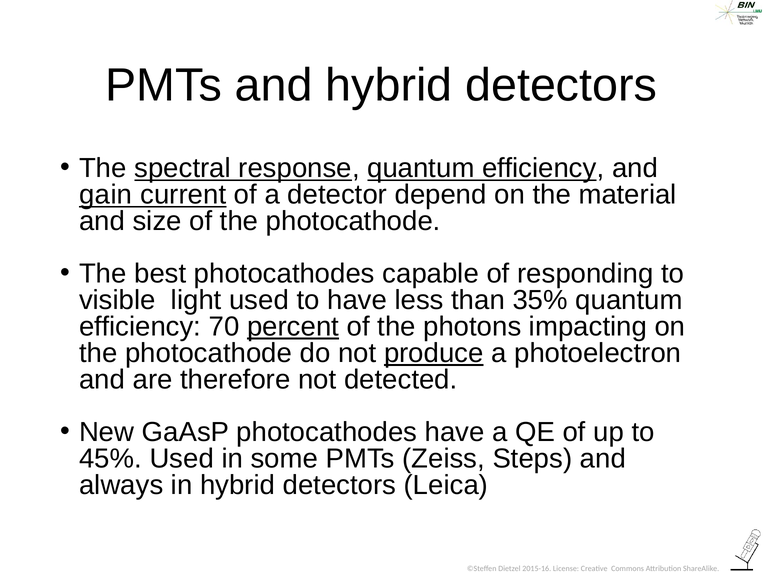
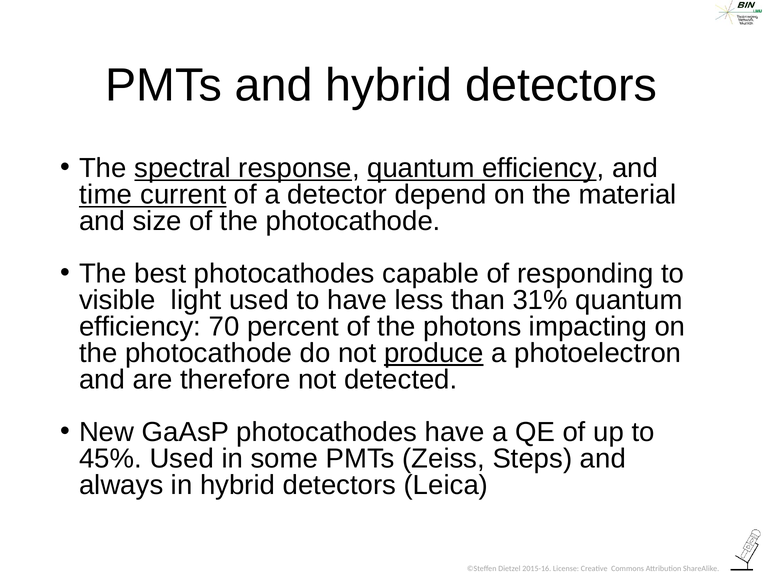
gain: gain -> time (106, 195)
35%: 35% -> 31% (540, 300)
percent underline: present -> none (293, 327)
